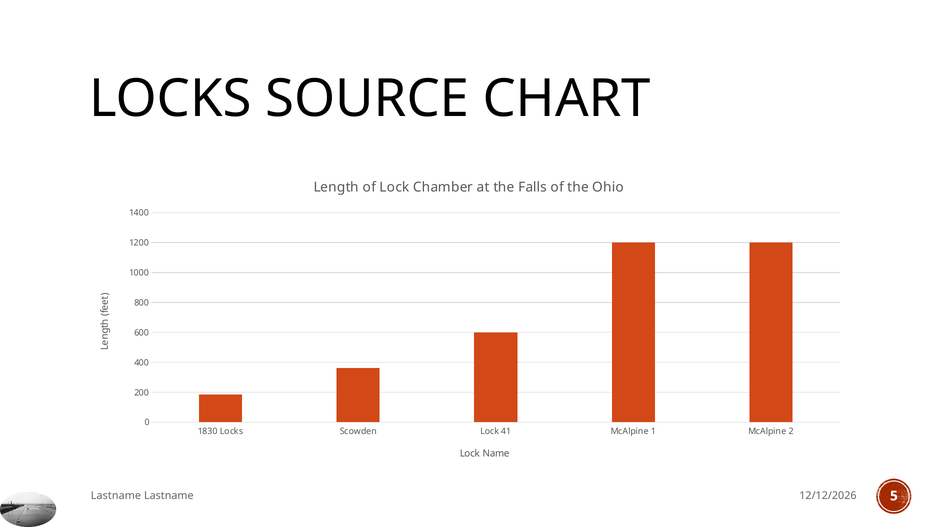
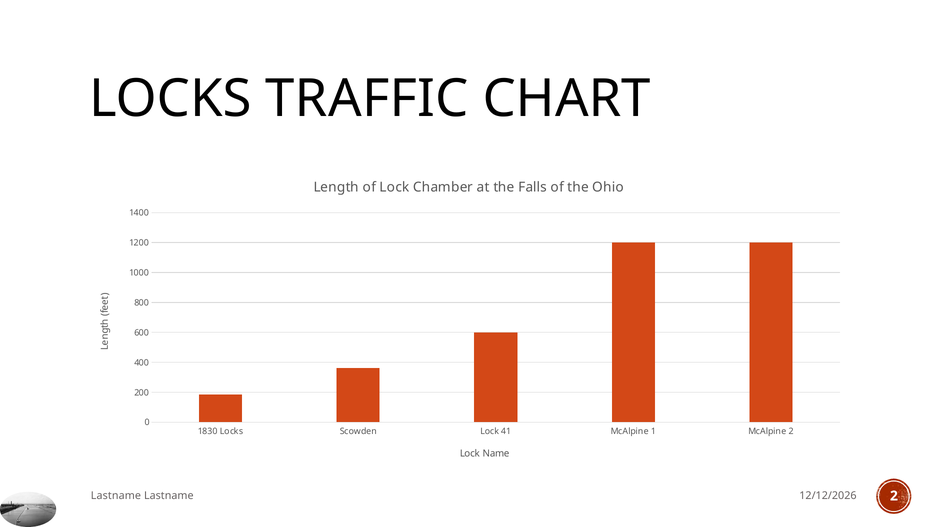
SOURCE: SOURCE -> TRAFFIC (367, 99)
Lastname 5: 5 -> 2 (894, 496)
